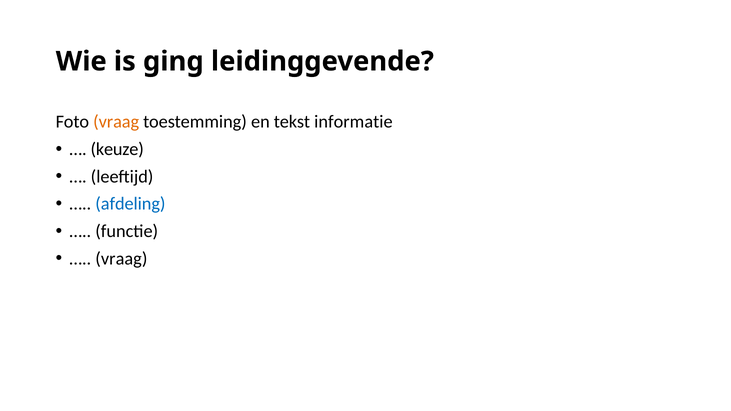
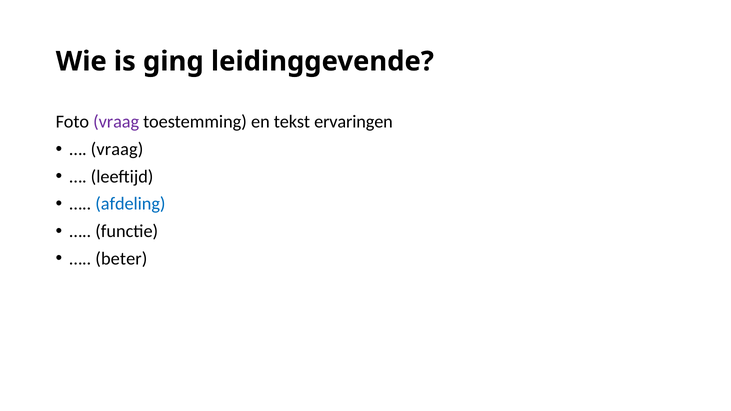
vraag colour: orange -> purple (116, 122)
informatie: informatie -> ervaringen (353, 122)
keuze: keuze -> vraag (117, 149)
vraag: vraag -> beter (121, 259)
